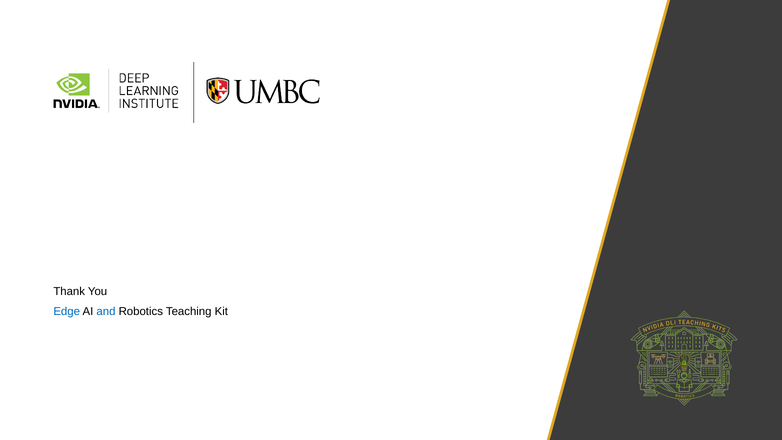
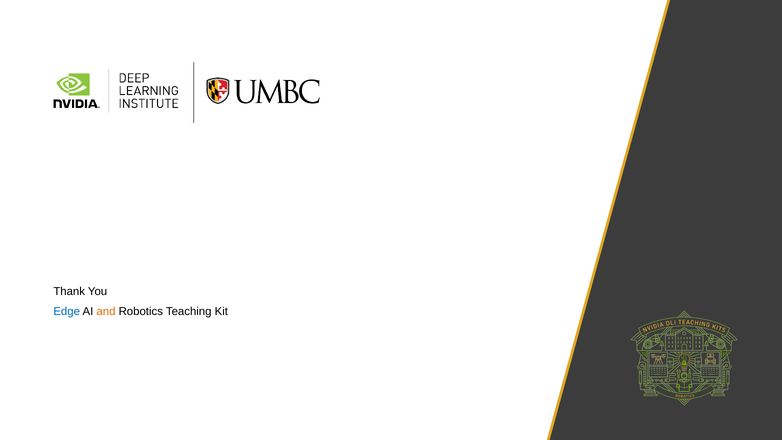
and colour: blue -> orange (106, 311)
